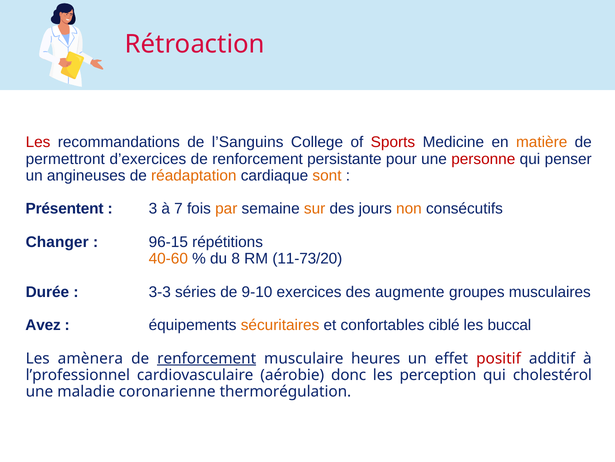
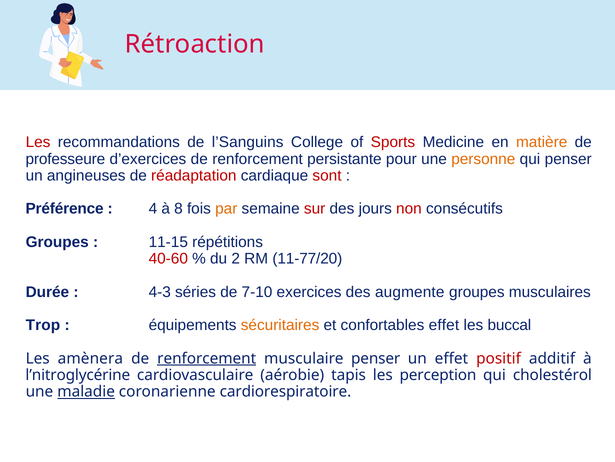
permettront: permettront -> professeure (65, 159)
personne colour: red -> orange (483, 159)
réadaptation colour: orange -> red (194, 175)
sont colour: orange -> red (327, 175)
Présentent: Présentent -> Préférence (65, 209)
3: 3 -> 4 (153, 209)
7: 7 -> 8 (178, 209)
sur colour: orange -> red (315, 209)
non colour: orange -> red (409, 209)
Changer: Changer -> Groupes (57, 242)
96-15: 96-15 -> 11-15 (168, 242)
40-60 colour: orange -> red (168, 258)
8: 8 -> 2 (236, 258)
11-73/20: 11-73/20 -> 11-77/20 (307, 258)
3-3: 3-3 -> 4-3 (160, 292)
9-10: 9-10 -> 7-10 (257, 292)
Avez: Avez -> Trop (43, 325)
confortables ciblé: ciblé -> effet (444, 325)
musculaire heures: heures -> penser (376, 358)
l’professionnel: l’professionnel -> l’nitroglycérine (78, 375)
donc: donc -> tapis (349, 375)
maladie underline: none -> present (86, 391)
thermorégulation: thermorégulation -> cardiorespiratoire (285, 391)
